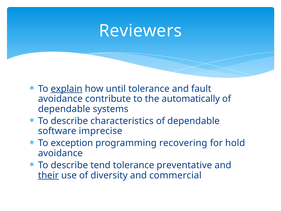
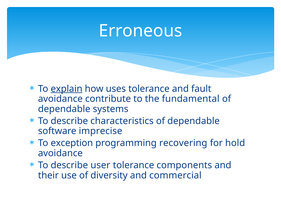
Reviewers: Reviewers -> Erroneous (140, 31)
until: until -> uses (116, 89)
automatically: automatically -> fundamental (191, 99)
tend: tend -> user (100, 165)
preventative: preventative -> components (184, 165)
their underline: present -> none (48, 175)
